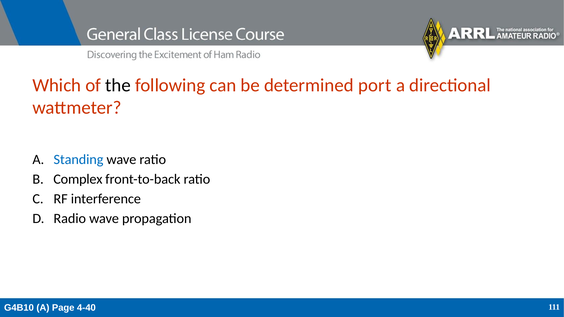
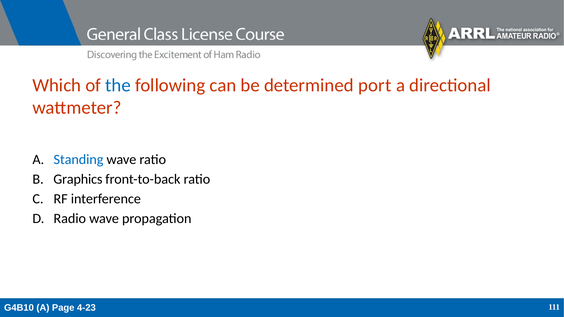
the colour: black -> blue (118, 85)
Complex: Complex -> Graphics (78, 179)
4-40: 4-40 -> 4-23 (86, 308)
